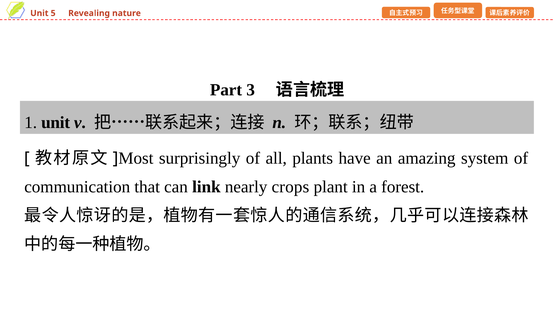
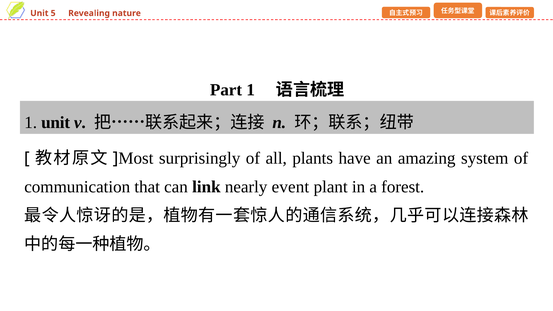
Part 3: 3 -> 1 (251, 90)
crops: crops -> event (290, 187)
